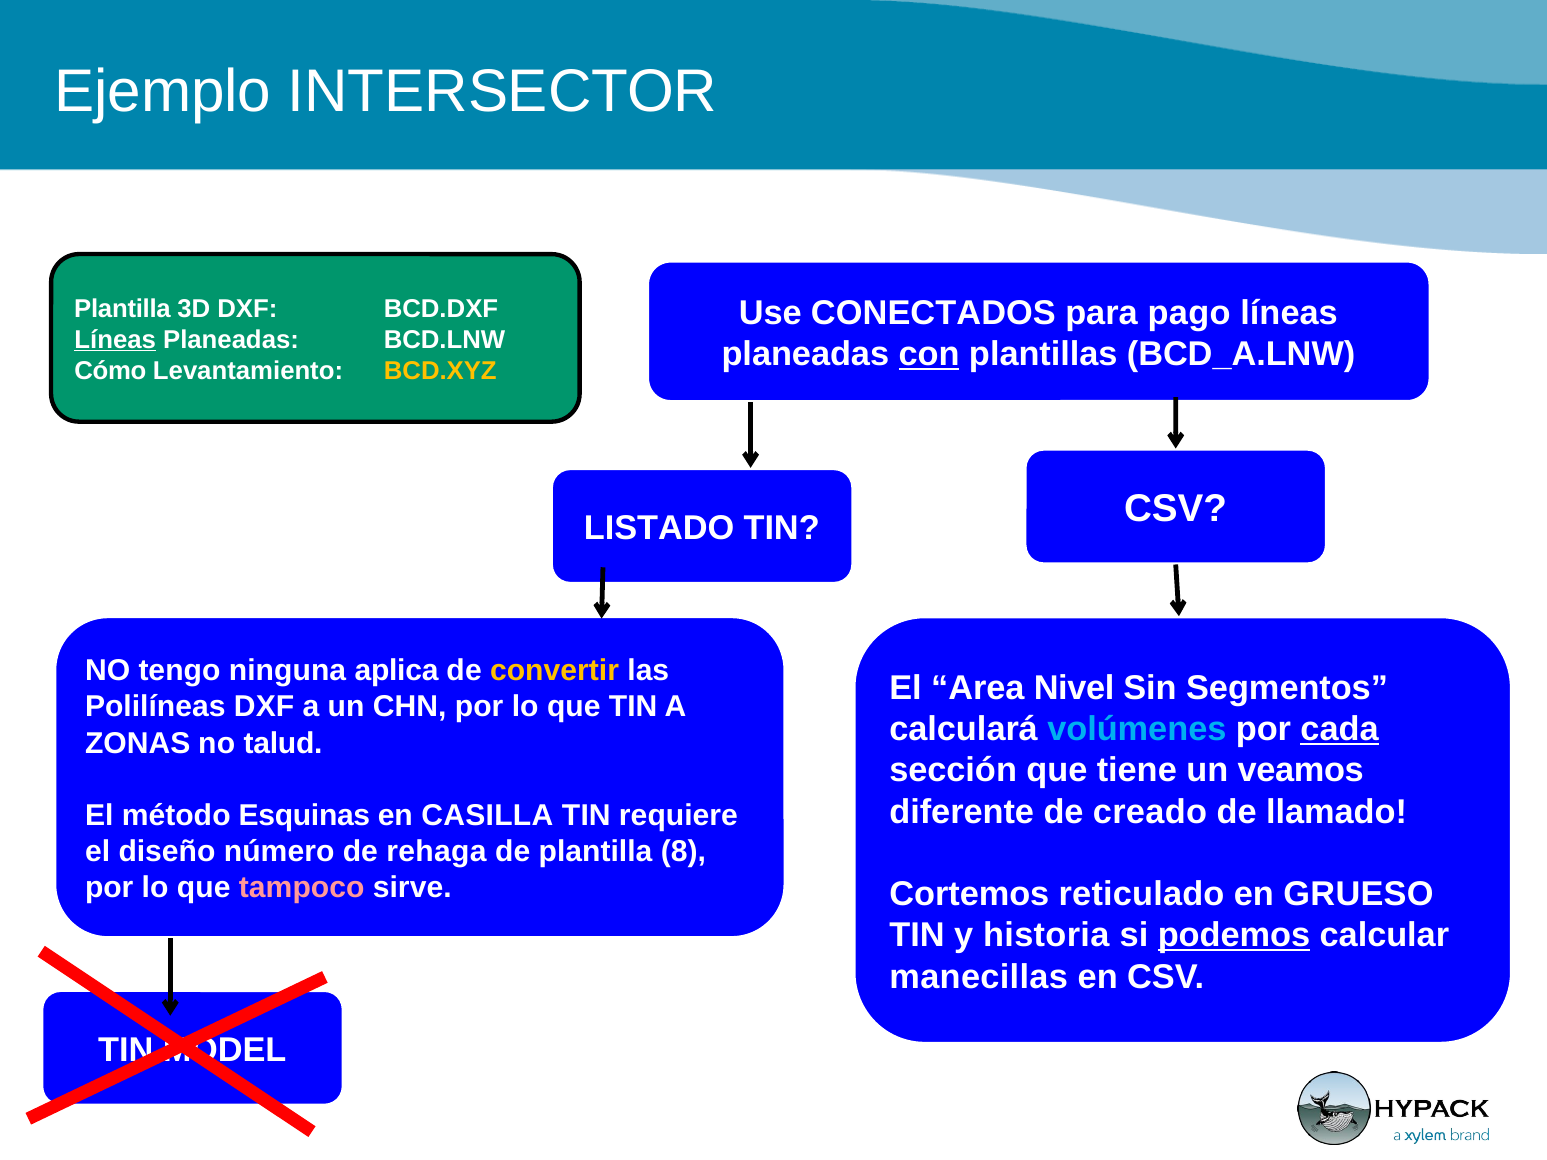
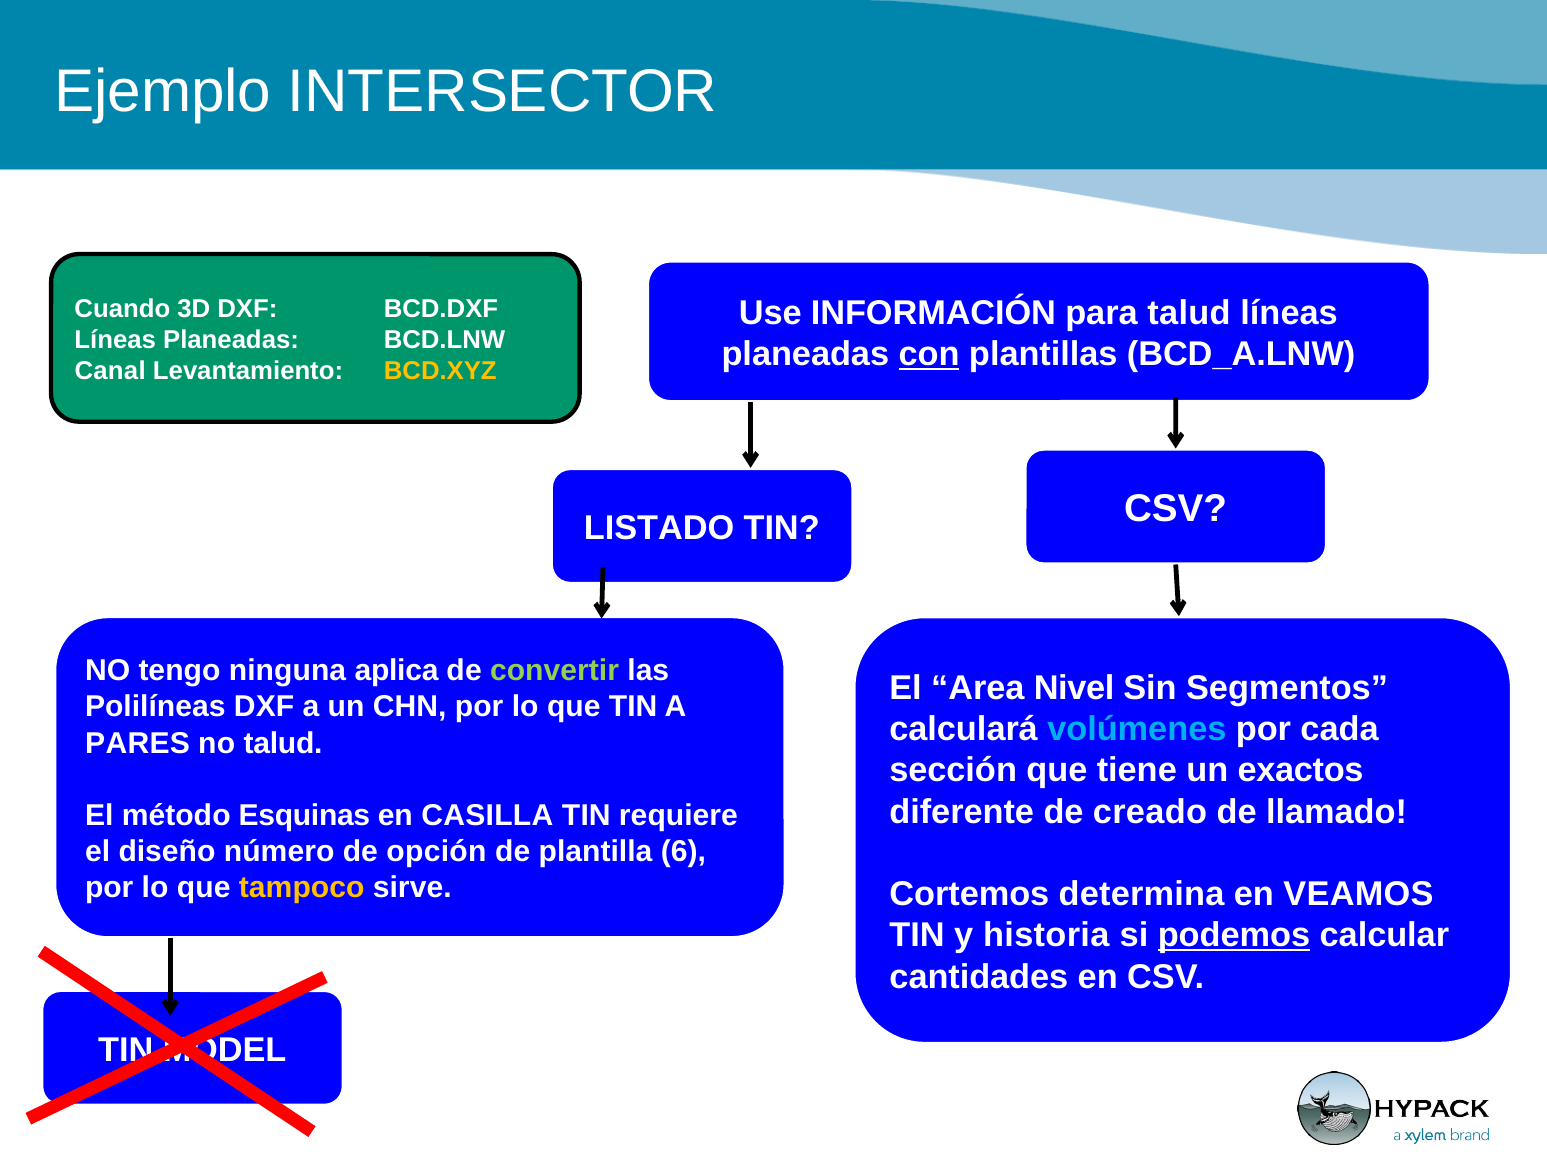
Plantilla: Plantilla -> Cuando (122, 309)
CONECTADOS: CONECTADOS -> INFORMACIÓN (933, 313)
para pago: pago -> talud (1189, 313)
Líneas underline: present -> none (115, 340)
Cómo: Cómo -> Canal (110, 371)
convertir colour: yellow -> light green (555, 671)
cada underline: present -> none (1340, 730)
ZONAS: ZONAS -> PARES (138, 743)
veamos: veamos -> exactos (1301, 771)
rehaga: rehaga -> opción (436, 852)
8: 8 -> 6 (683, 852)
tampoco colour: pink -> yellow (302, 888)
reticulado: reticulado -> determina (1142, 894)
GRUESO: GRUESO -> VEAMOS (1359, 894)
manecillas: manecillas -> cantidades (979, 977)
